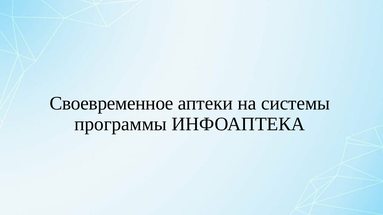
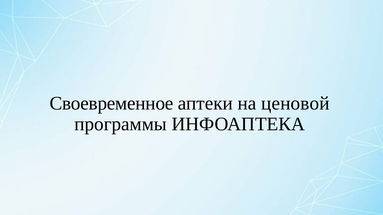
системы: системы -> ценовой (295, 104)
